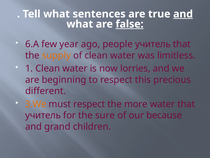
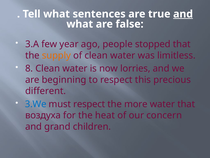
false underline: present -> none (130, 24)
6.A: 6.A -> 3.A (32, 44)
people учитель: учитель -> stopped (153, 44)
1: 1 -> 8 (29, 68)
3.We colour: orange -> blue (36, 104)
учитель: учитель -> воздуха (43, 115)
sure: sure -> heat (105, 115)
because: because -> concern (164, 115)
